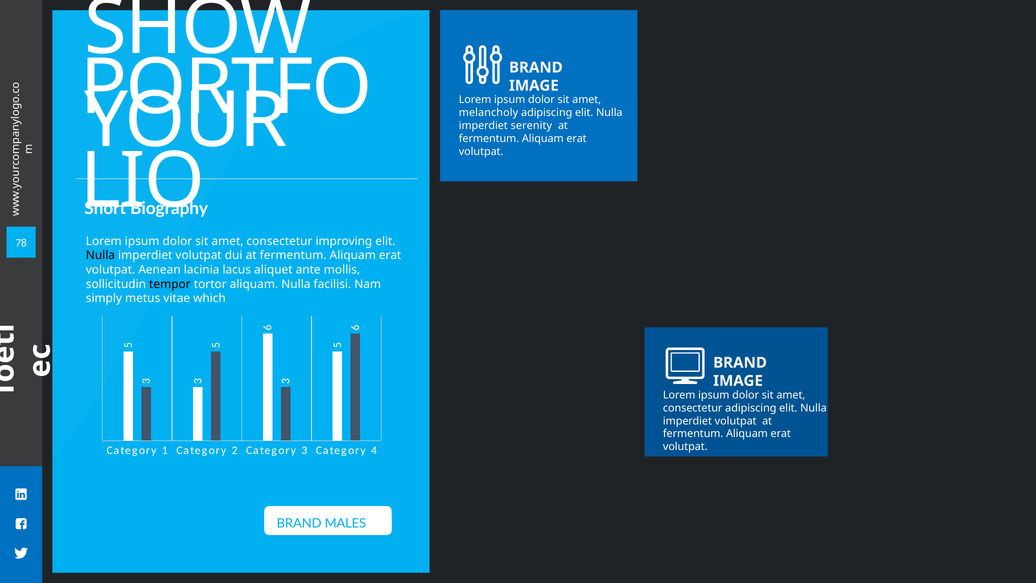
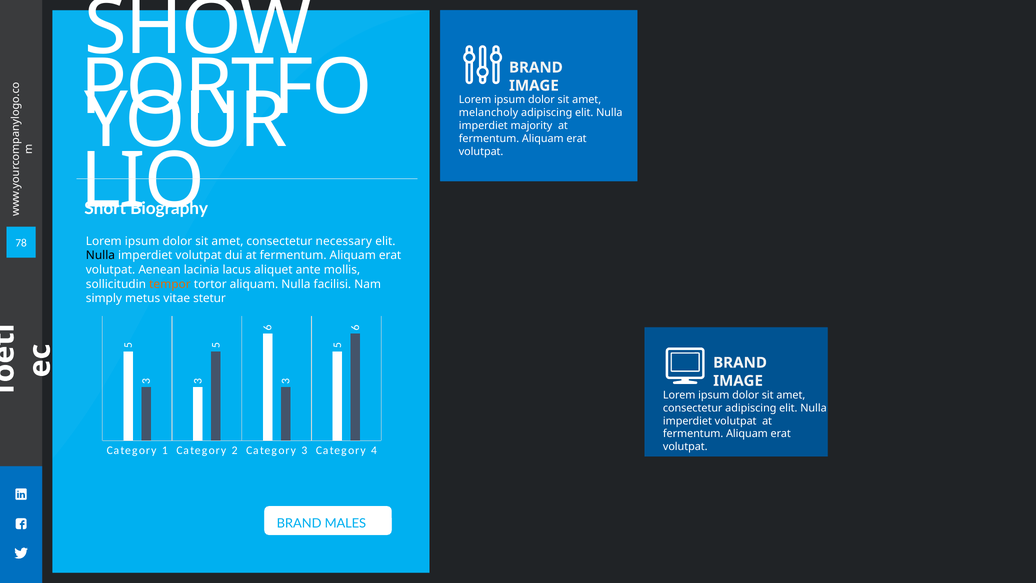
serenity: serenity -> majority (531, 126)
improving: improving -> necessary (344, 241)
tempor colour: black -> orange (170, 284)
which: which -> stetur (209, 298)
